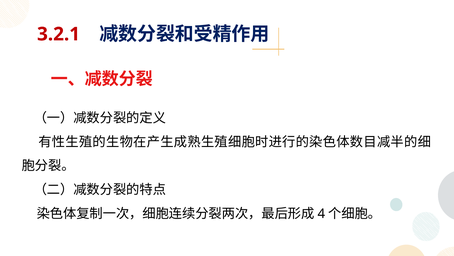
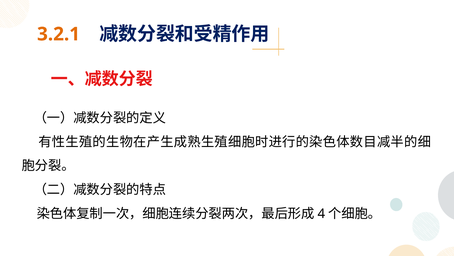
3.2.1 colour: red -> orange (59, 34)
